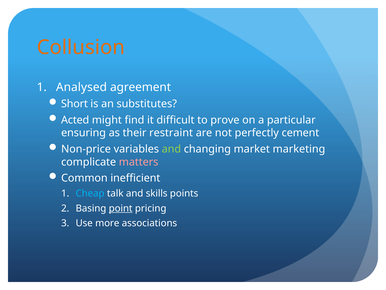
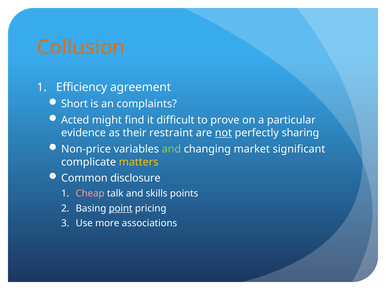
Analysed: Analysed -> Efficiency (82, 87)
substitutes: substitutes -> complaints (147, 104)
ensuring: ensuring -> evidence (84, 133)
not underline: none -> present (223, 133)
cement: cement -> sharing (300, 133)
marketing: marketing -> significant (299, 149)
matters colour: pink -> yellow (139, 162)
inefficient: inefficient -> disclosure (135, 178)
Cheap colour: light blue -> pink (90, 193)
